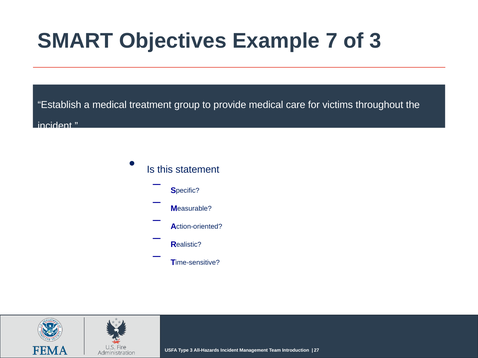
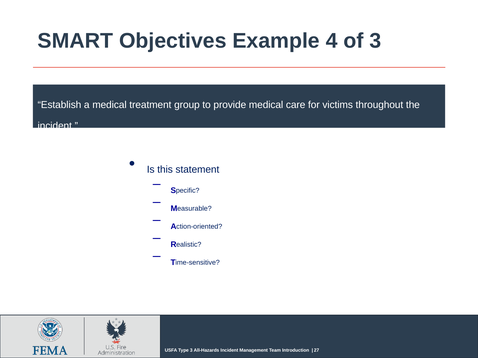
7: 7 -> 4 (332, 41)
